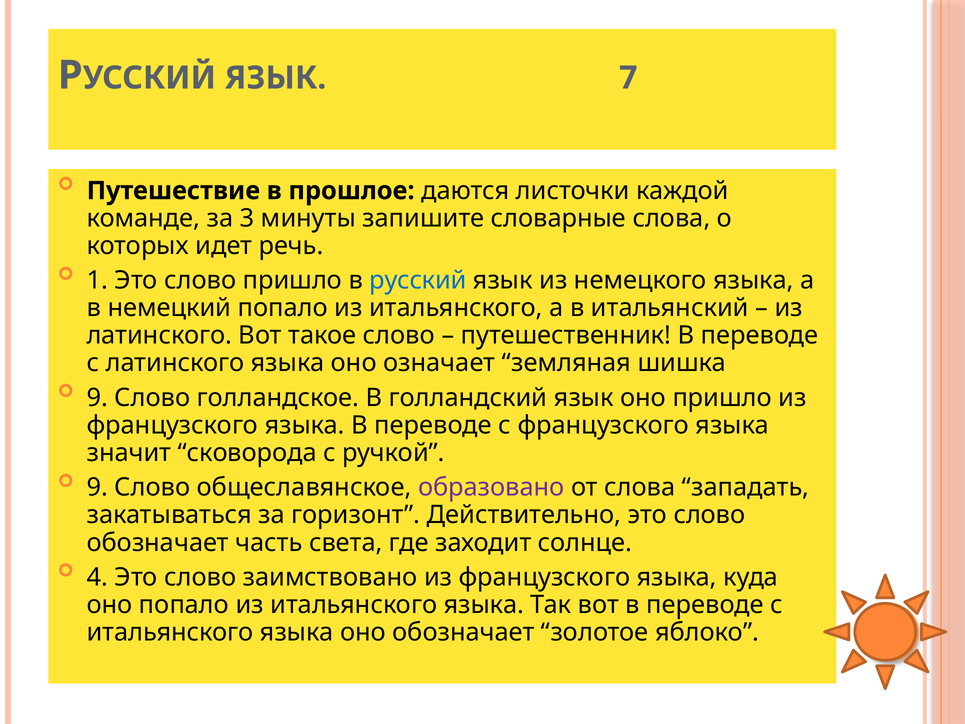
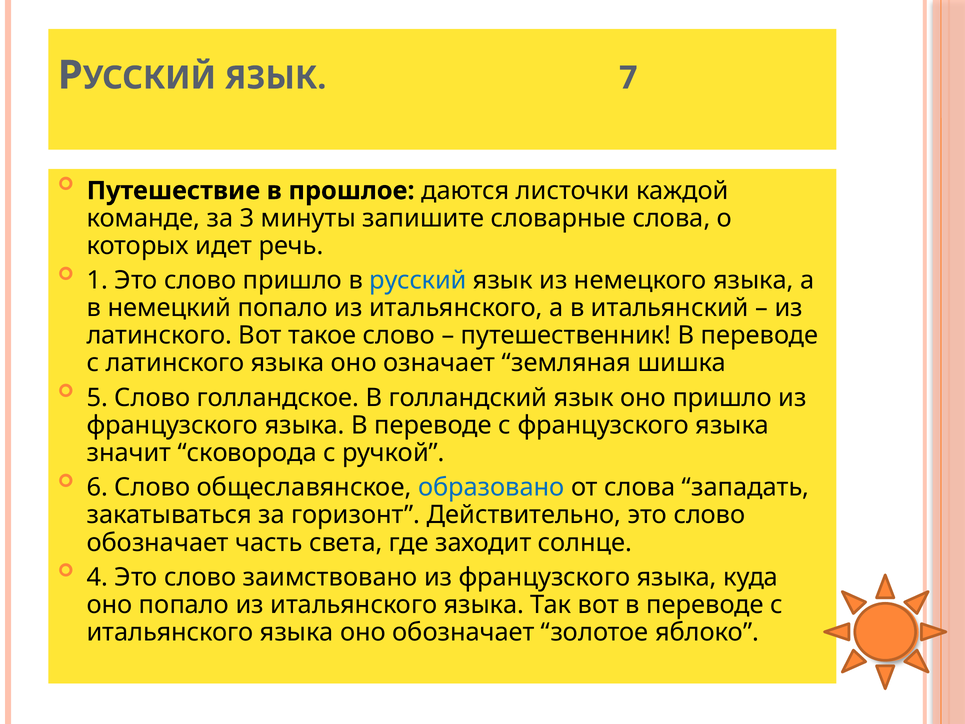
9: 9 -> 5 (97, 398)
9: 9 -> 6 (97, 487)
образовано colour: purple -> blue (491, 487)
